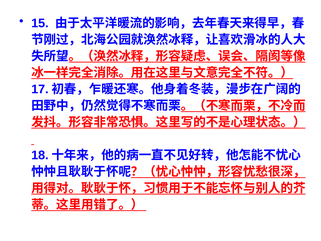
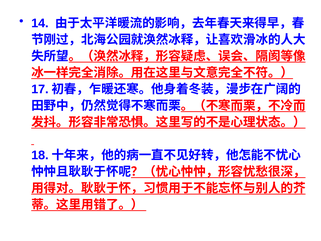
15: 15 -> 14 (40, 23)
